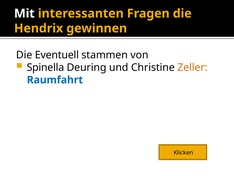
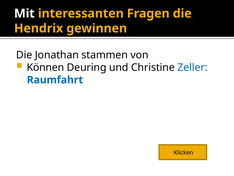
Eventuell: Eventuell -> Jonathan (57, 55)
Spinella: Spinella -> Können (45, 67)
Zeller colour: orange -> blue (193, 67)
